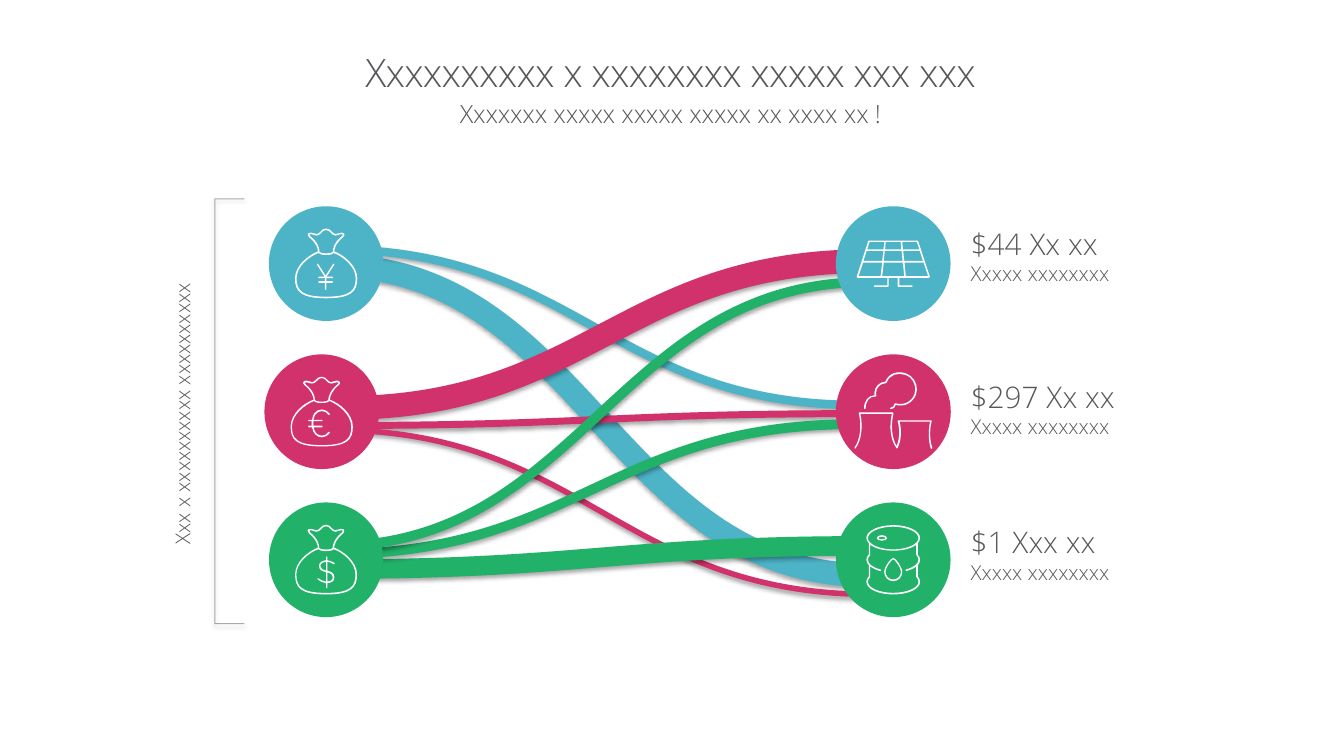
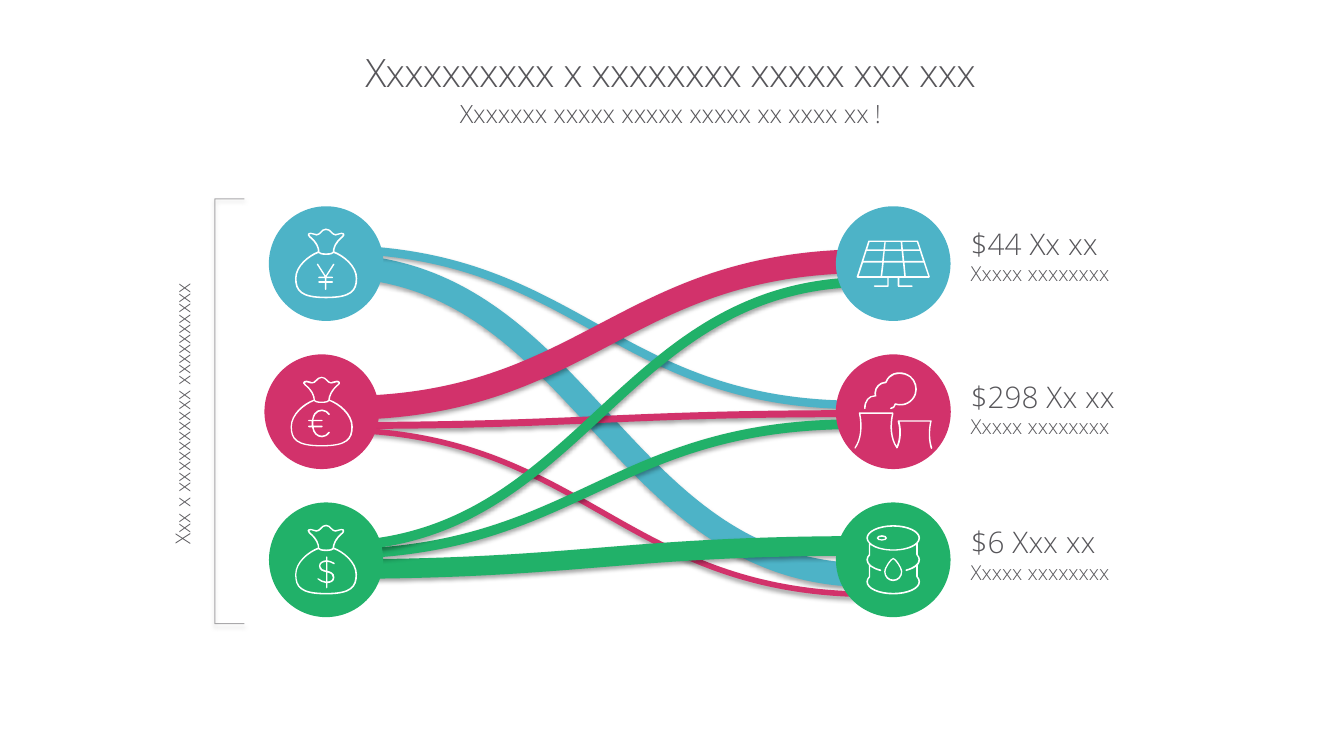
$297: $297 -> $298 (1005, 398)
$1: $1 -> $6 (988, 544)
